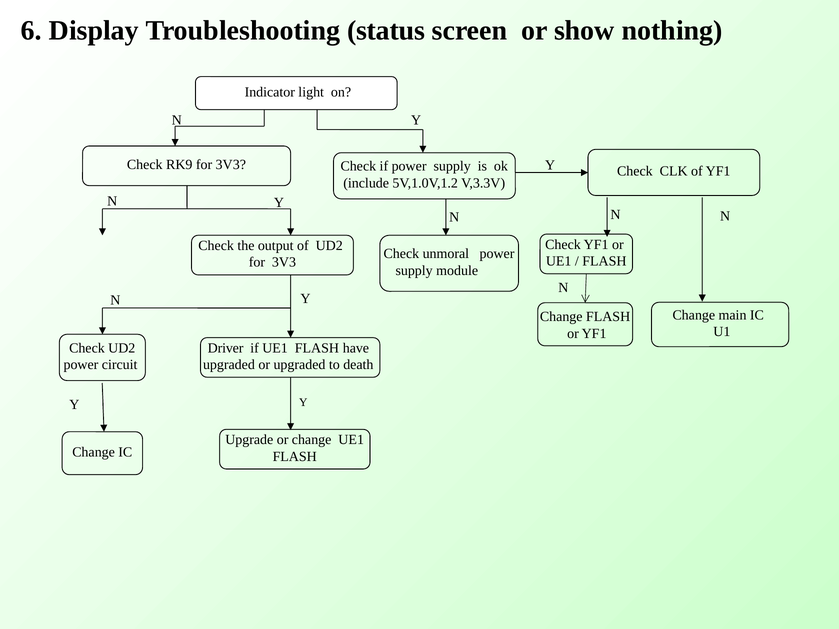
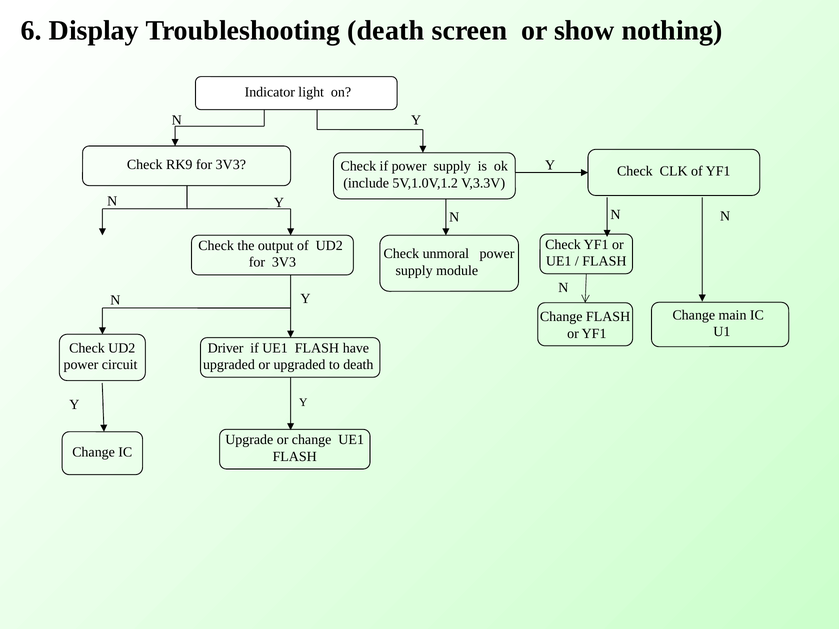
Troubleshooting status: status -> death (386, 31)
